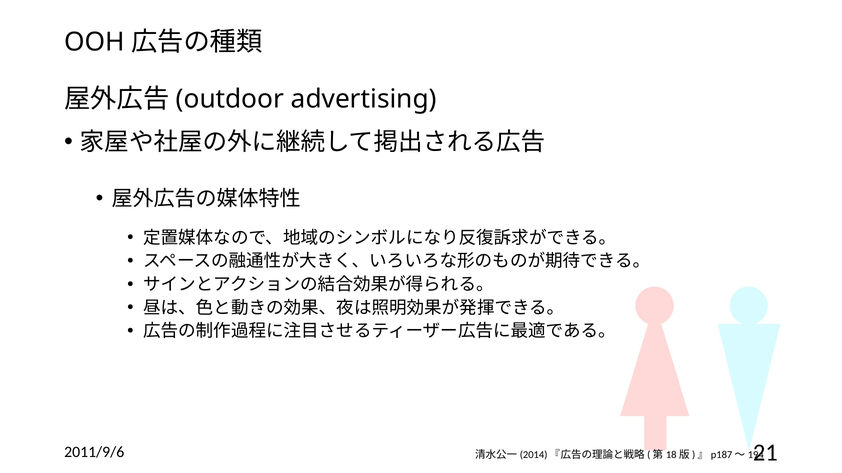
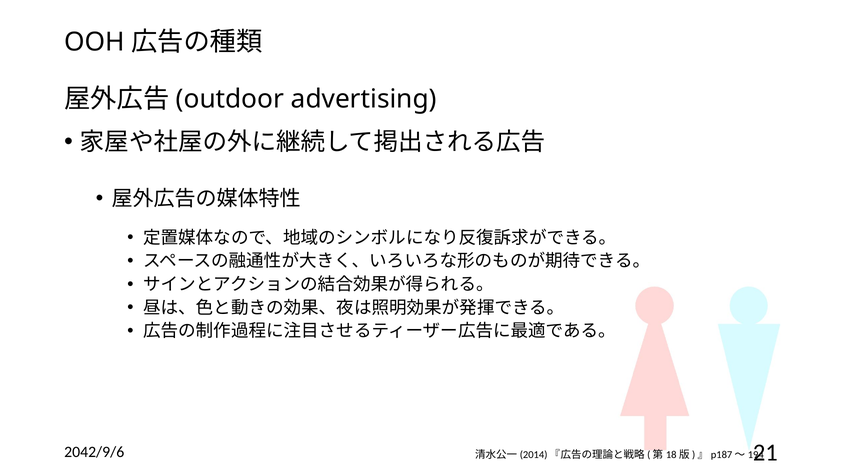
2011/9/6: 2011/9/6 -> 2042/9/6 (94, 453)
